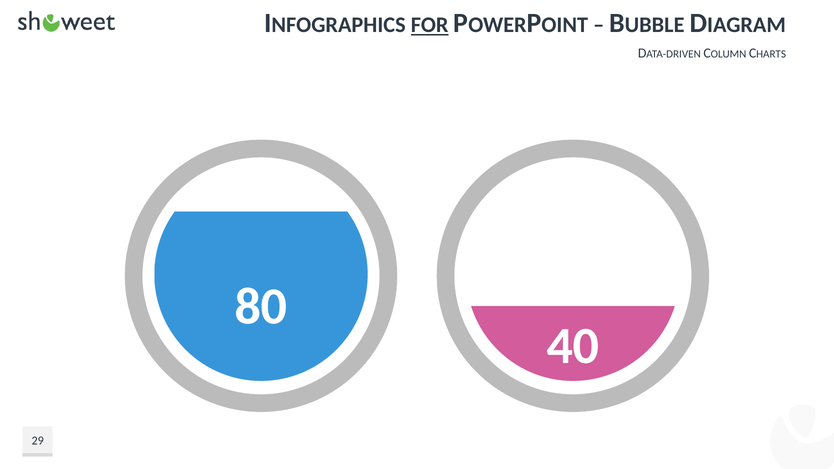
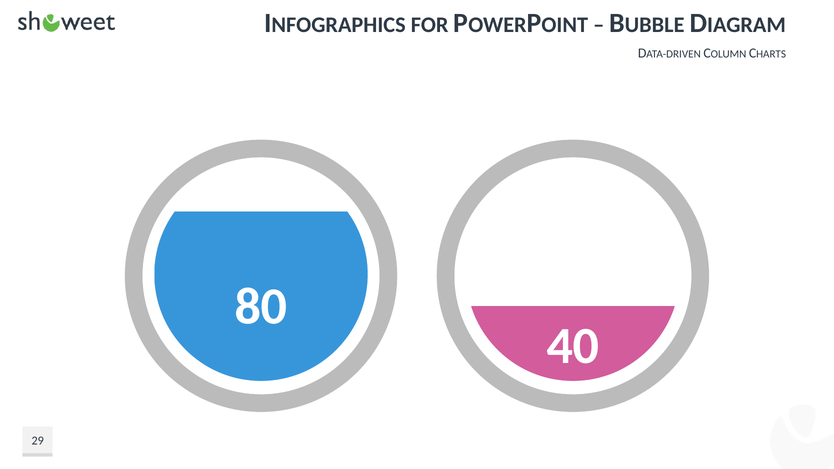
FOR underline: present -> none (430, 25)
